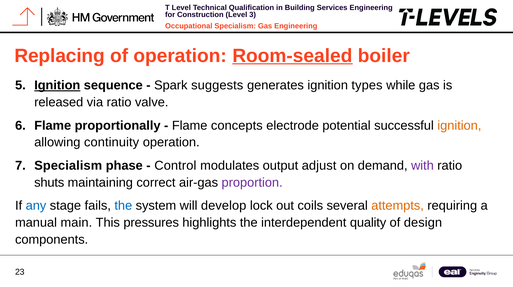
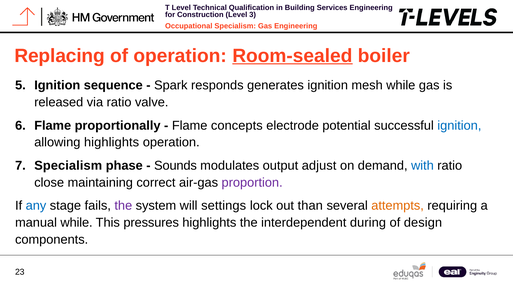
Ignition underline: present -> none (57, 85)
suggests: suggests -> responds (217, 85)
types: types -> mesh (367, 85)
ignition colour: orange -> blue (459, 125)
allowing continuity: continuity -> highlights (112, 142)
Control: Control -> Sounds (175, 165)
with colour: purple -> blue (422, 165)
shuts: shuts -> close (49, 182)
the colour: blue -> purple (123, 206)
develop: develop -> settings (224, 206)
coils: coils -> than (310, 206)
manual main: main -> while (77, 222)
quality: quality -> during (368, 222)
